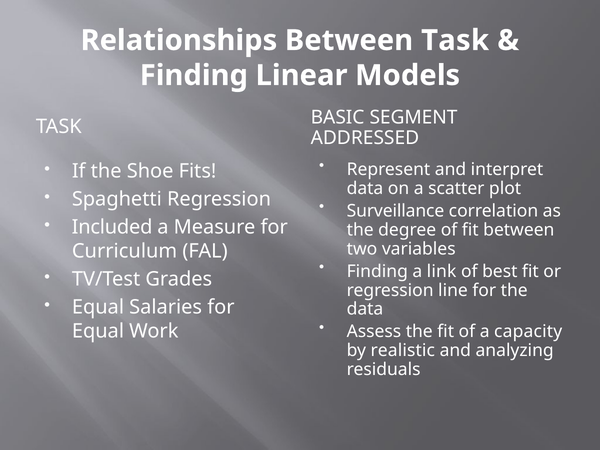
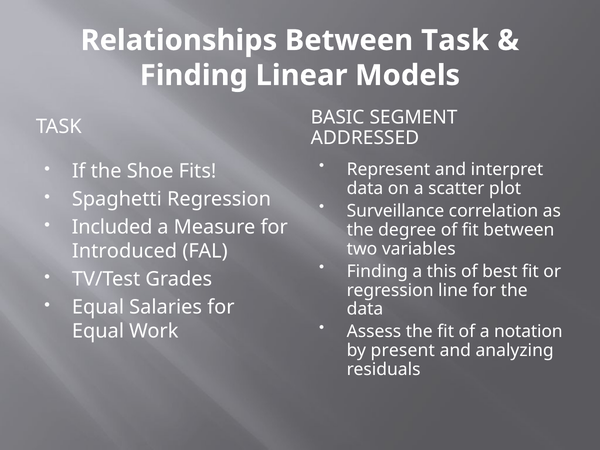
Curriculum: Curriculum -> Introduced (125, 251)
link: link -> this (442, 271)
capacity: capacity -> notation (528, 332)
realistic: realistic -> present (403, 351)
